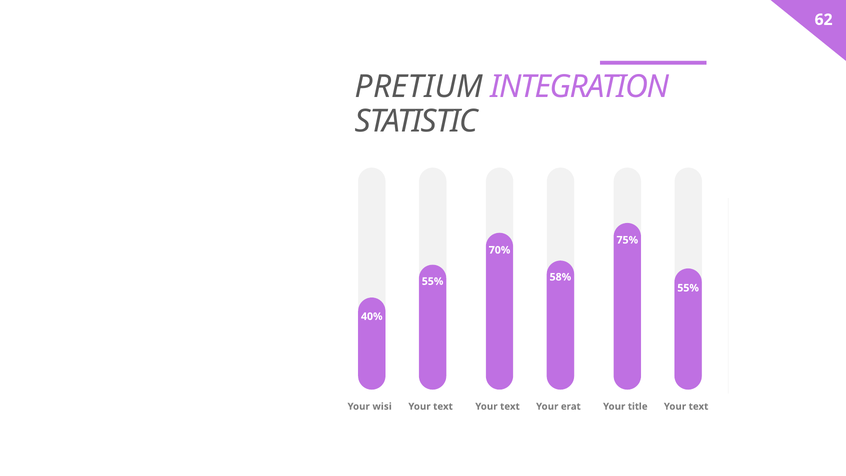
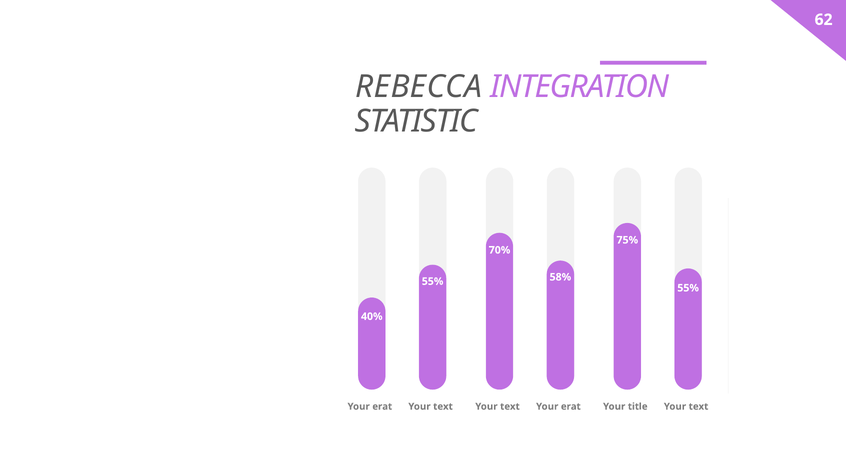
PRETIUM: PRETIUM -> REBECCA (419, 87)
wisi: wisi -> erat (382, 406)
